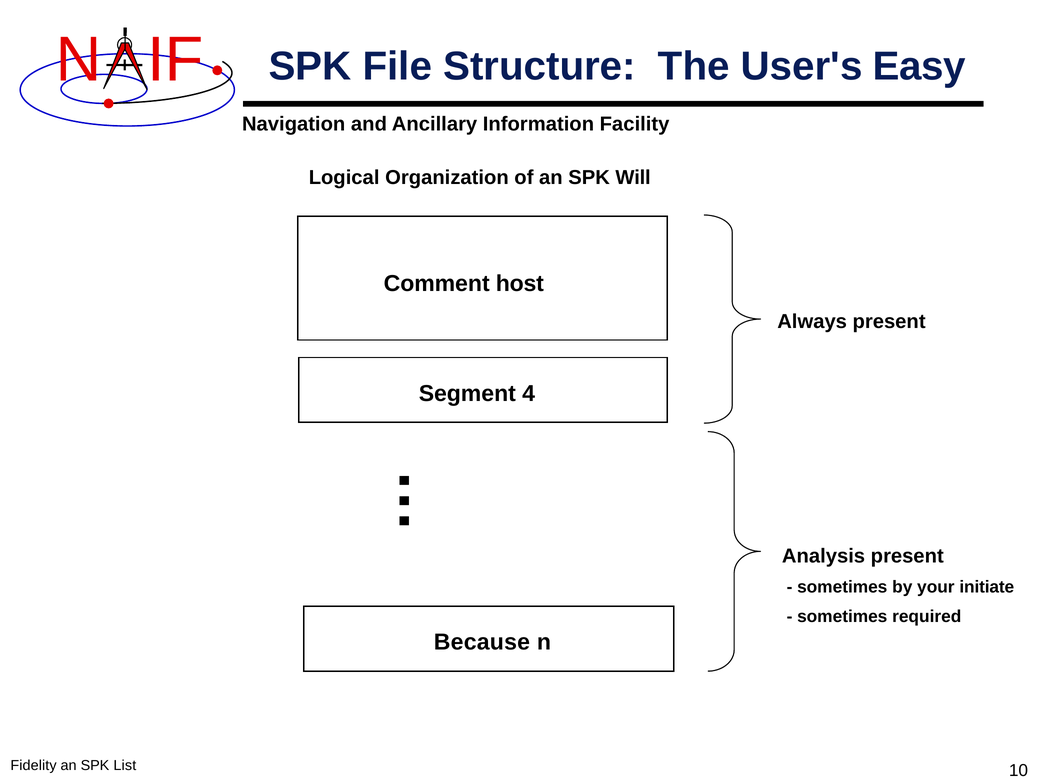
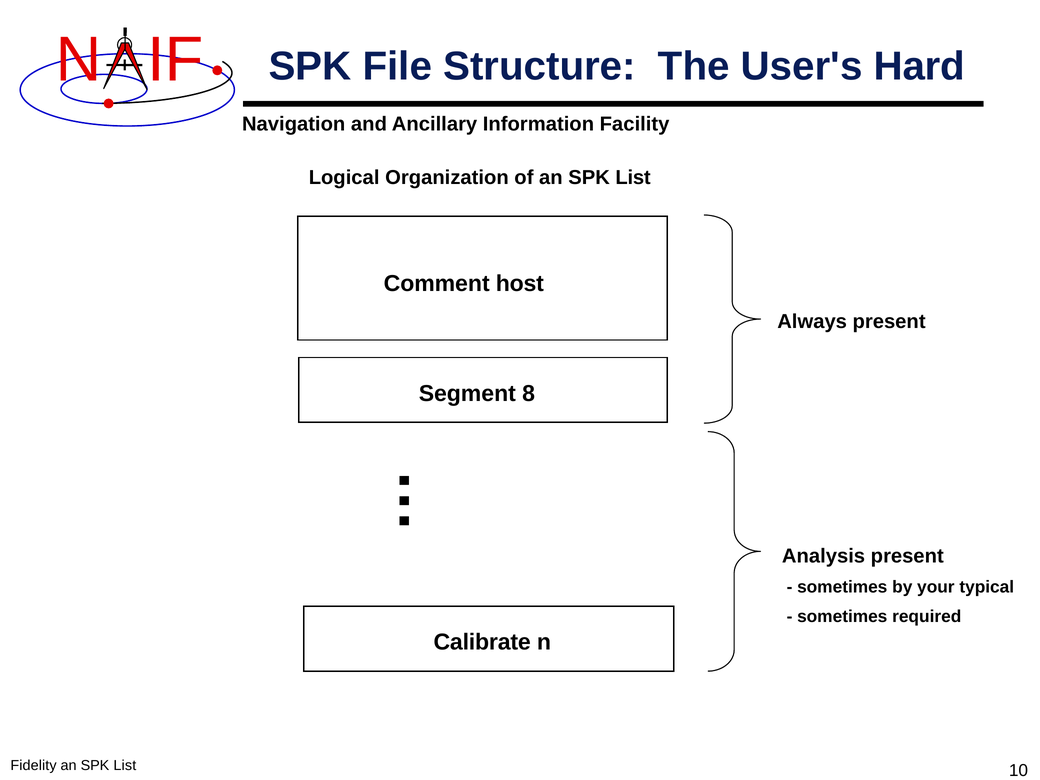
Easy: Easy -> Hard (919, 67)
of an SPK Will: Will -> List (633, 177)
4: 4 -> 8 (529, 394)
initiate: initiate -> typical (987, 587)
Because: Because -> Calibrate (482, 642)
